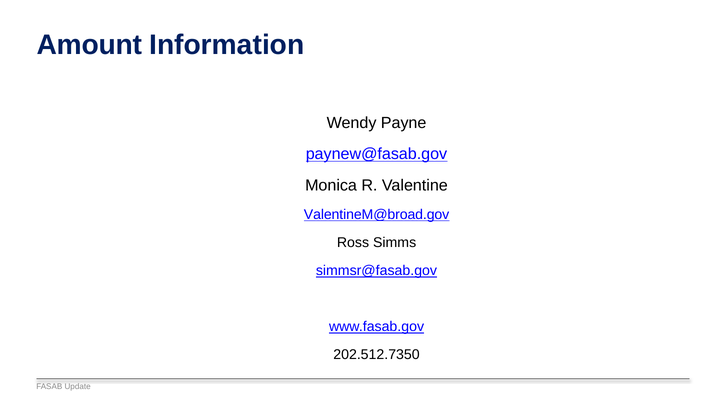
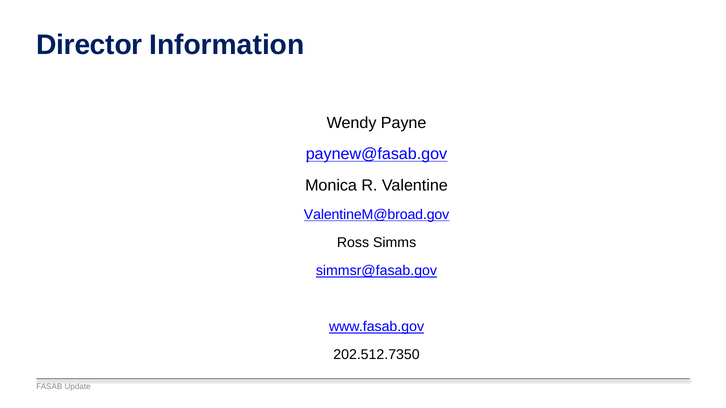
Amount: Amount -> Director (89, 45)
